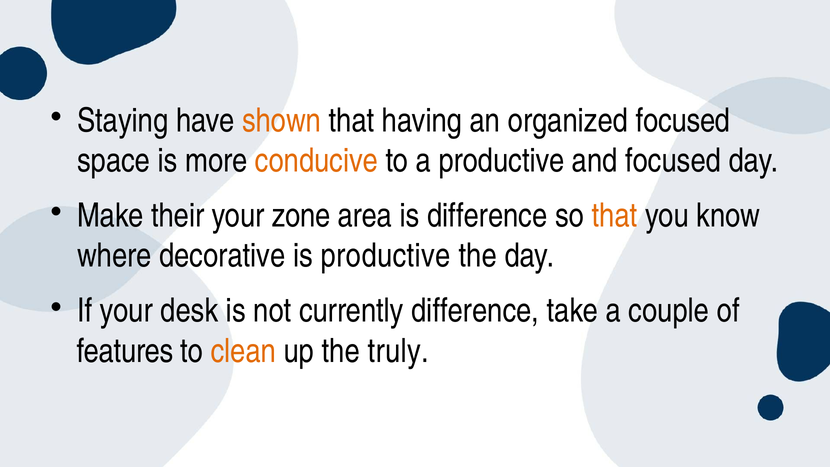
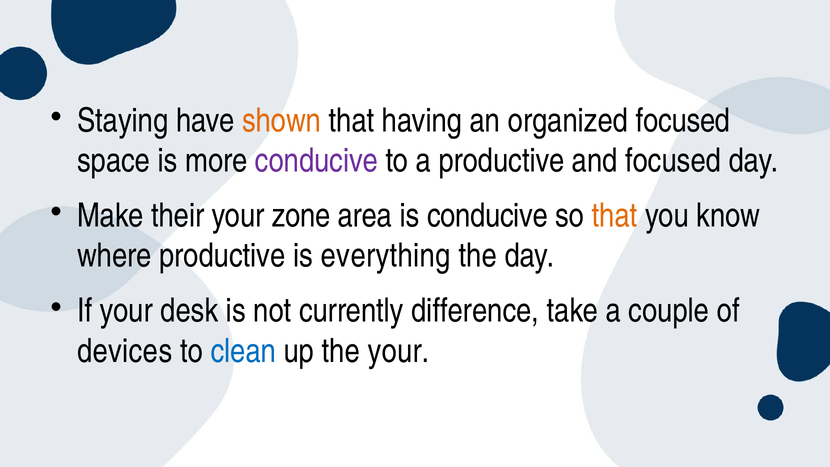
conducive colour: orange -> purple (316, 161)
is difference: difference -> conducive (487, 216)
where decorative: decorative -> productive (222, 256)
is productive: productive -> everything (386, 256)
features: features -> devices (125, 351)
clean colour: orange -> blue (243, 351)
the truly: truly -> your (399, 351)
